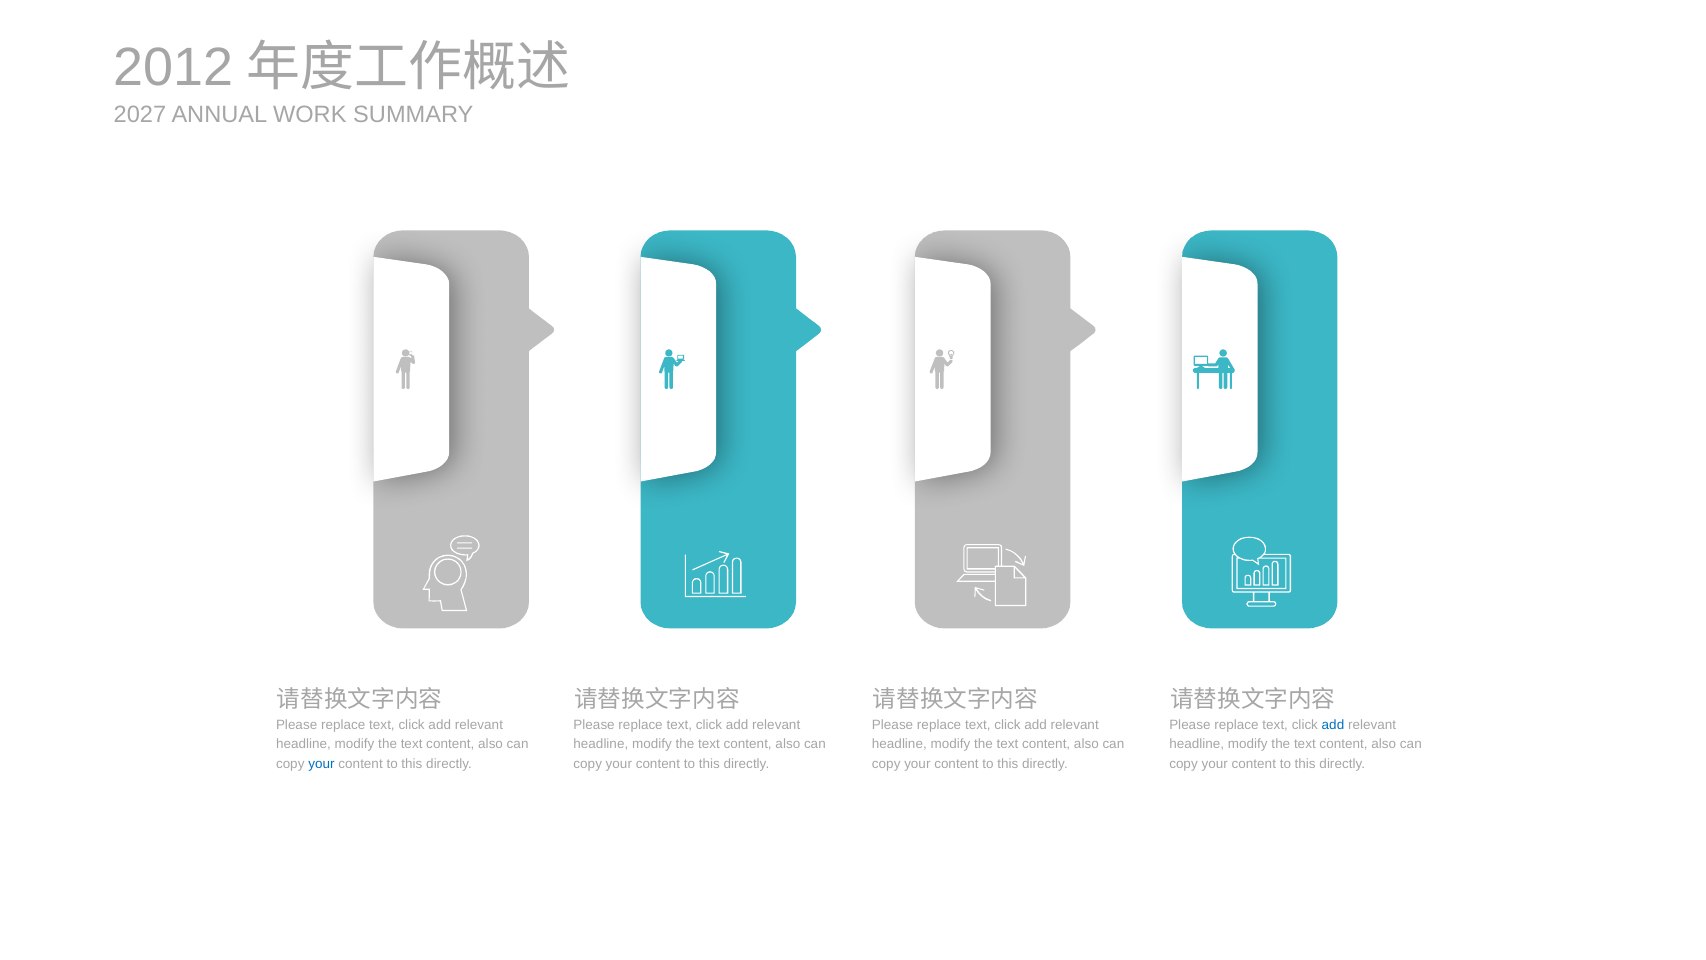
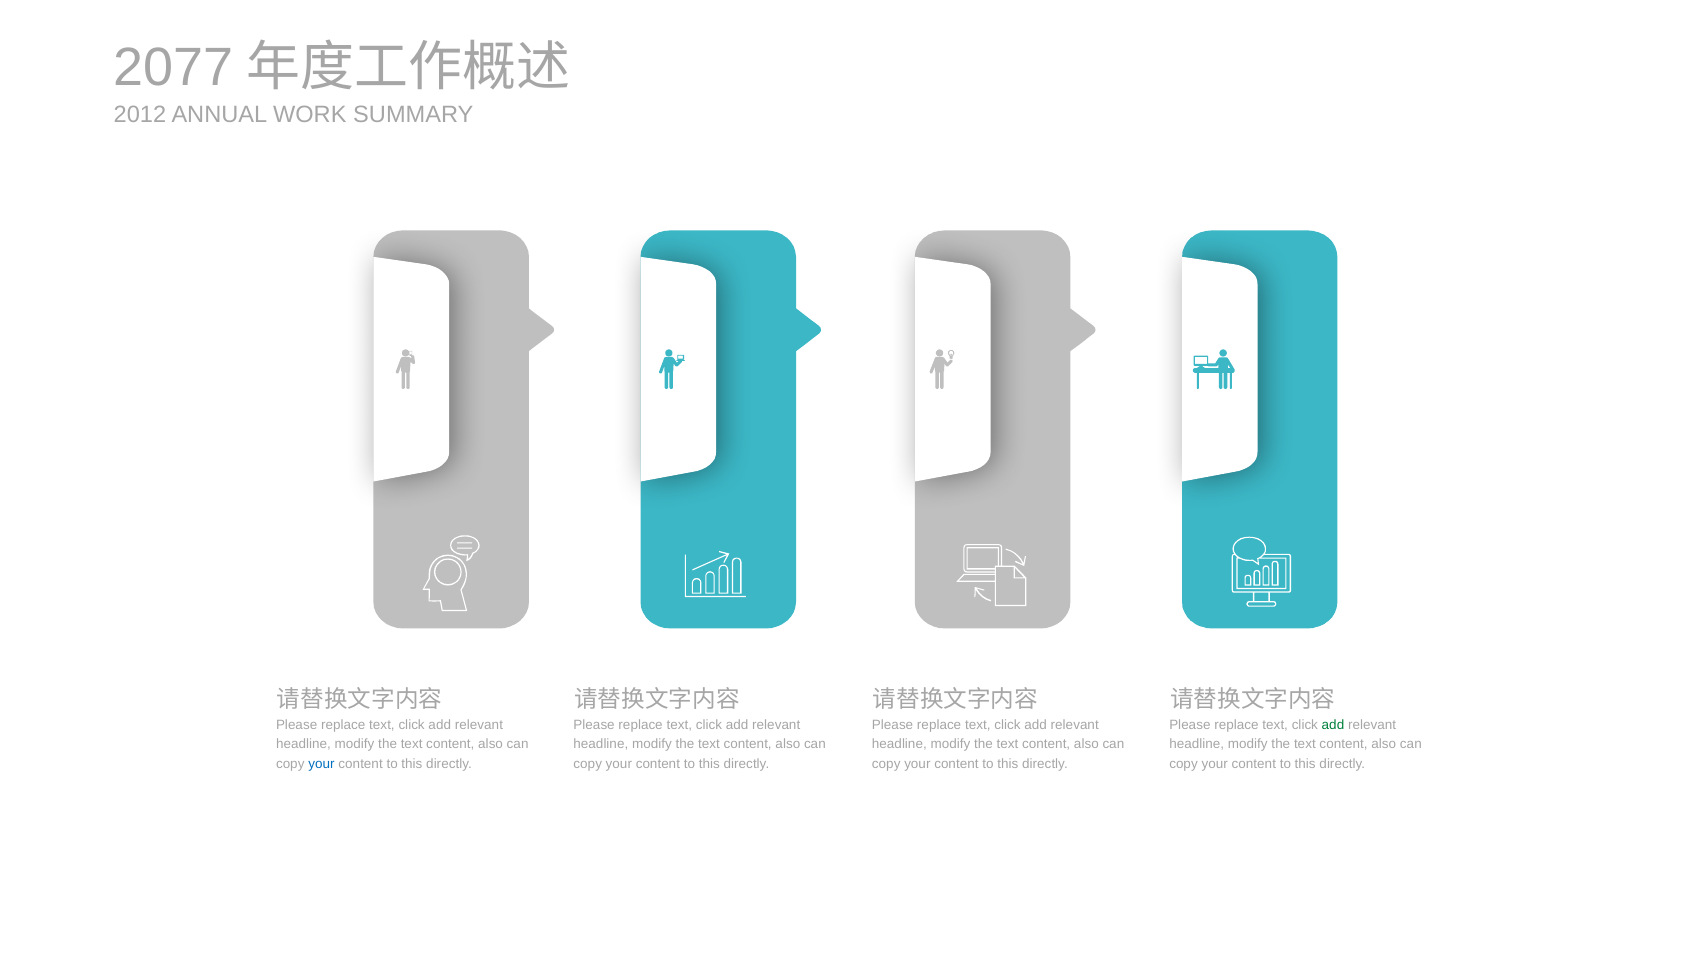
2012: 2012 -> 2077 (174, 67)
2027: 2027 -> 2012 (140, 114)
add colour: blue -> green (1333, 725)
